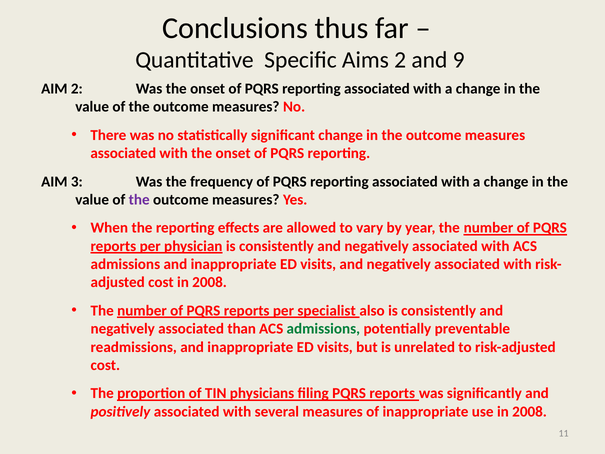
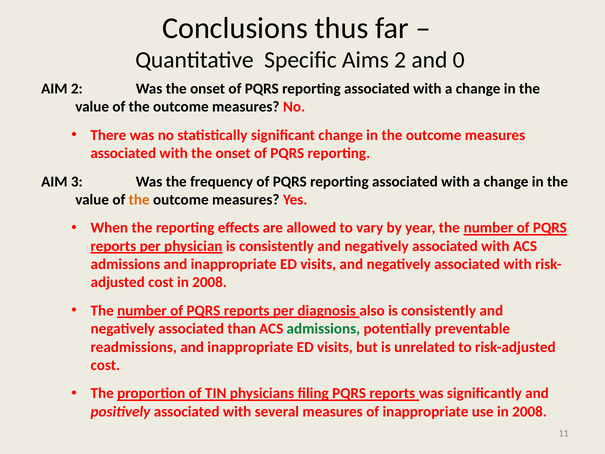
9: 9 -> 0 (459, 60)
the colour: purple -> orange (139, 200)
specialist: specialist -> diagnosis (327, 311)
